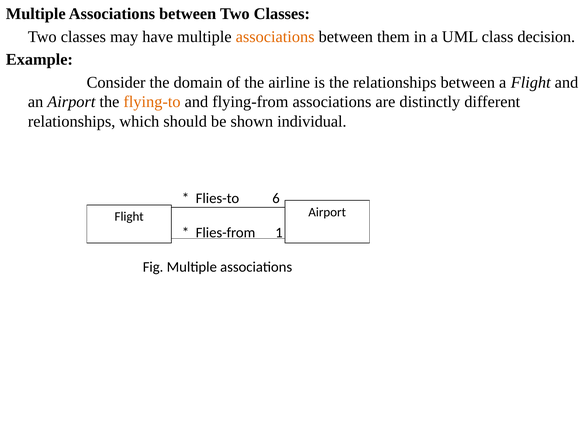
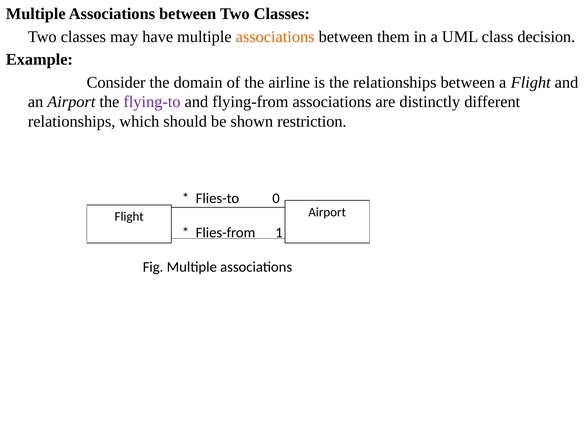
flying-to colour: orange -> purple (152, 102)
individual: individual -> restriction (312, 122)
6: 6 -> 0 (276, 199)
